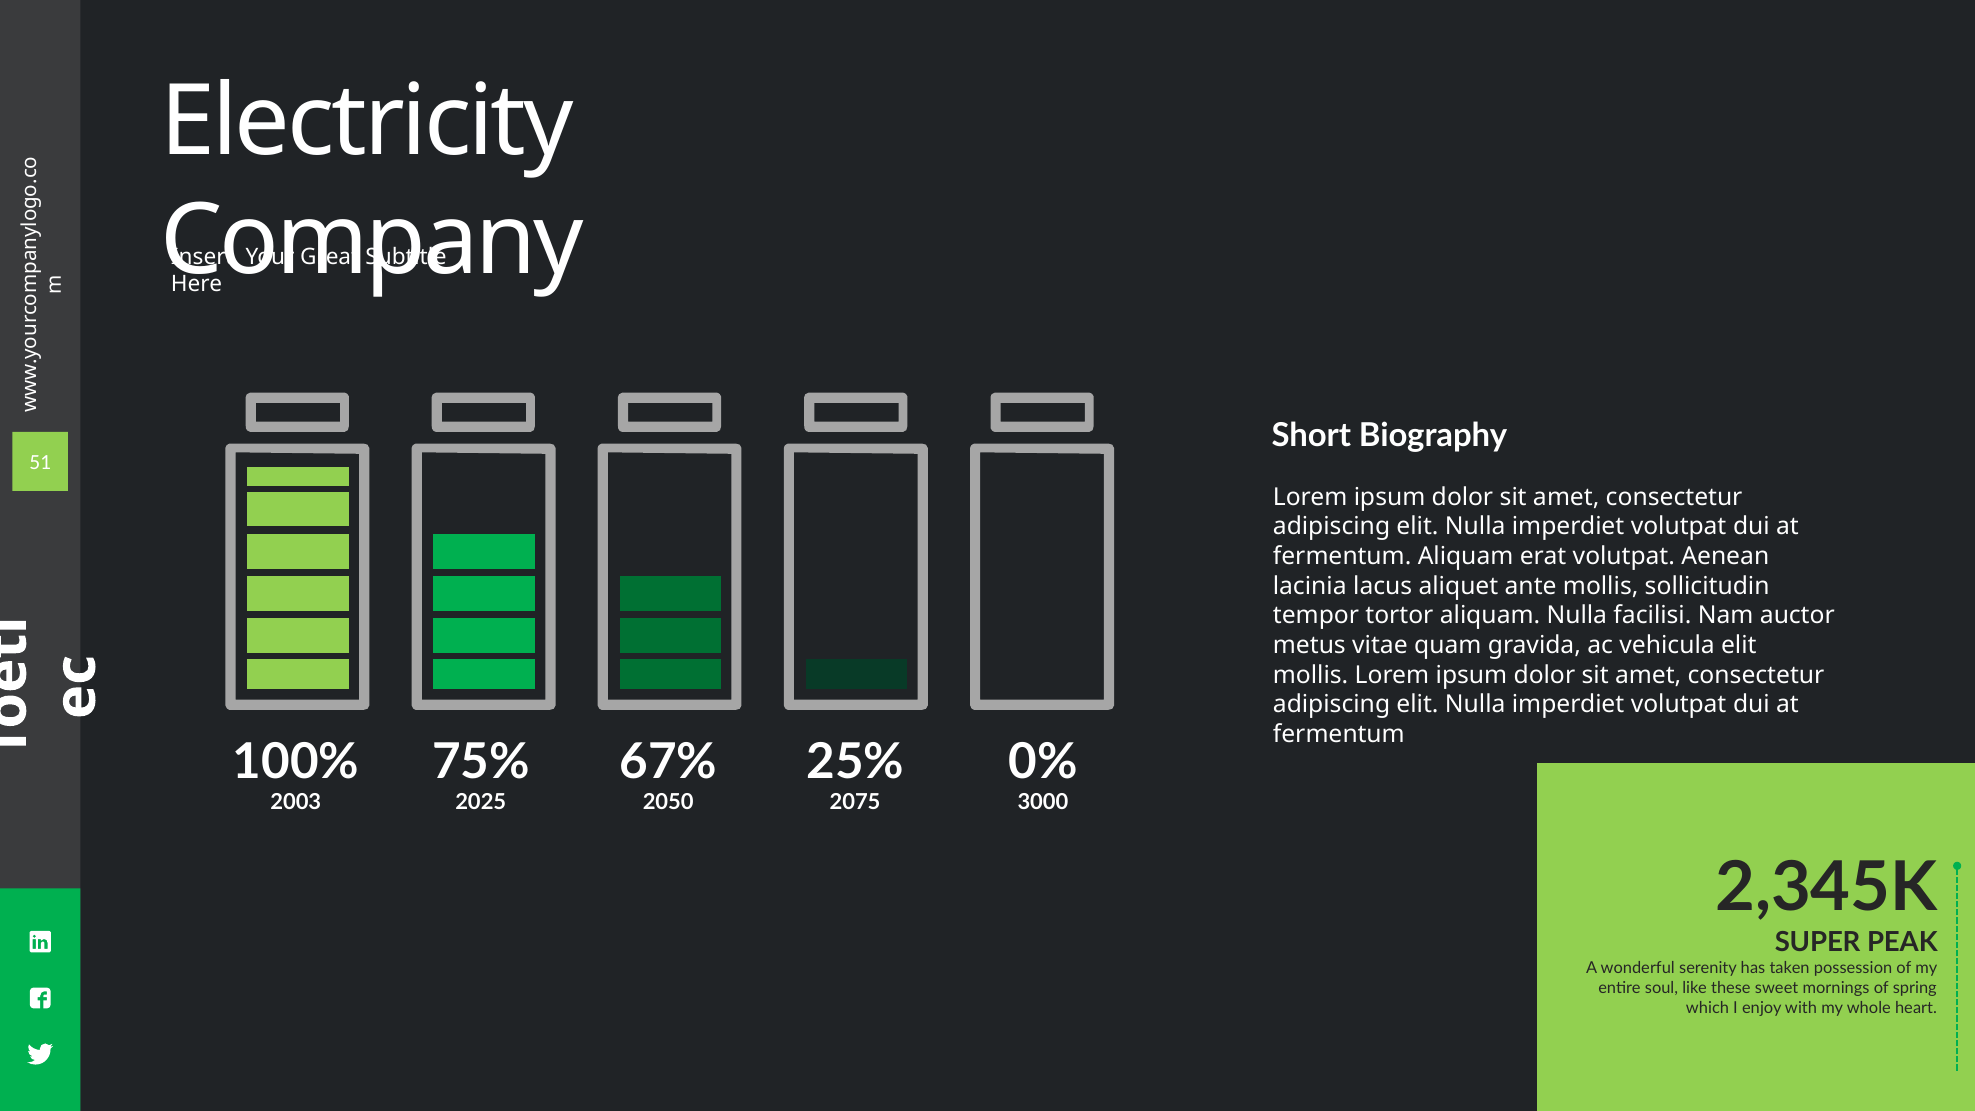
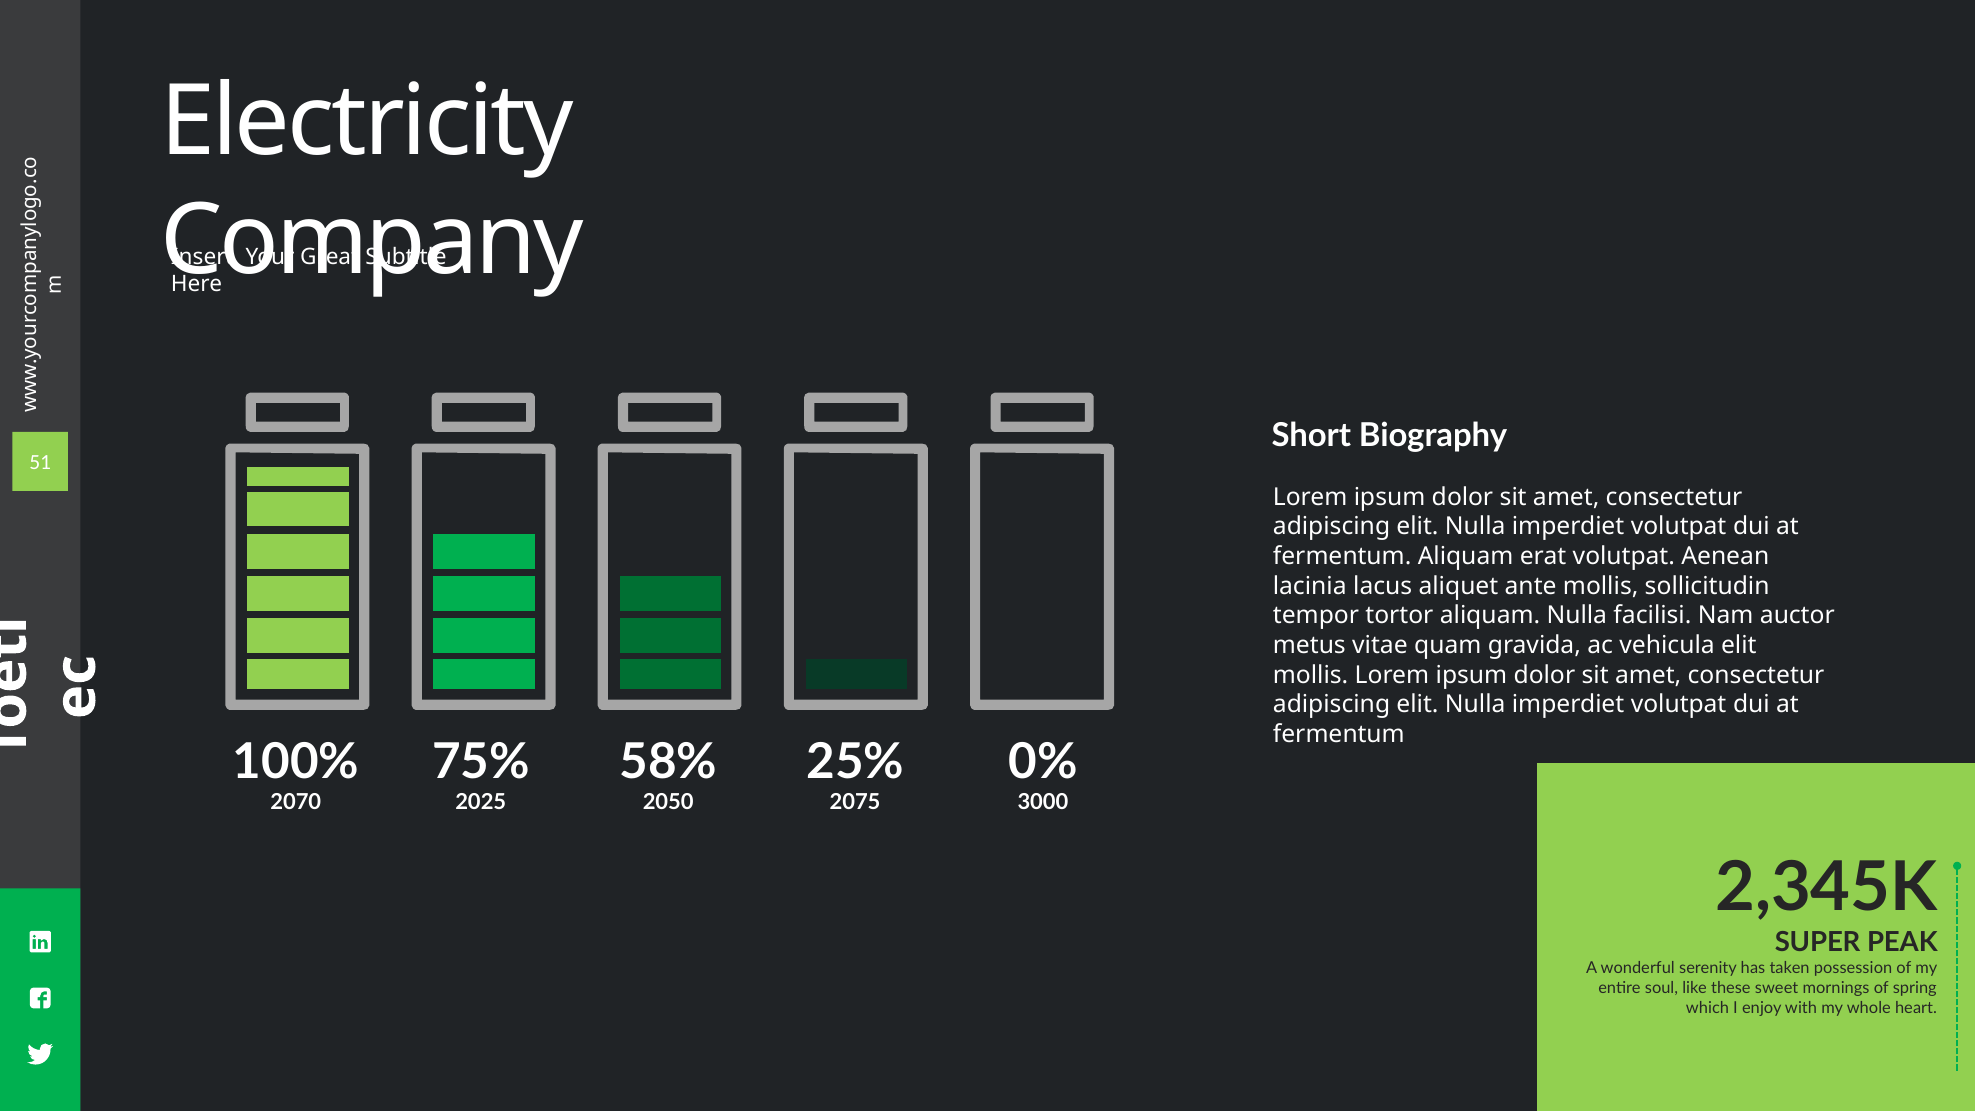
67%: 67% -> 58% (668, 762)
2003: 2003 -> 2070 (296, 803)
